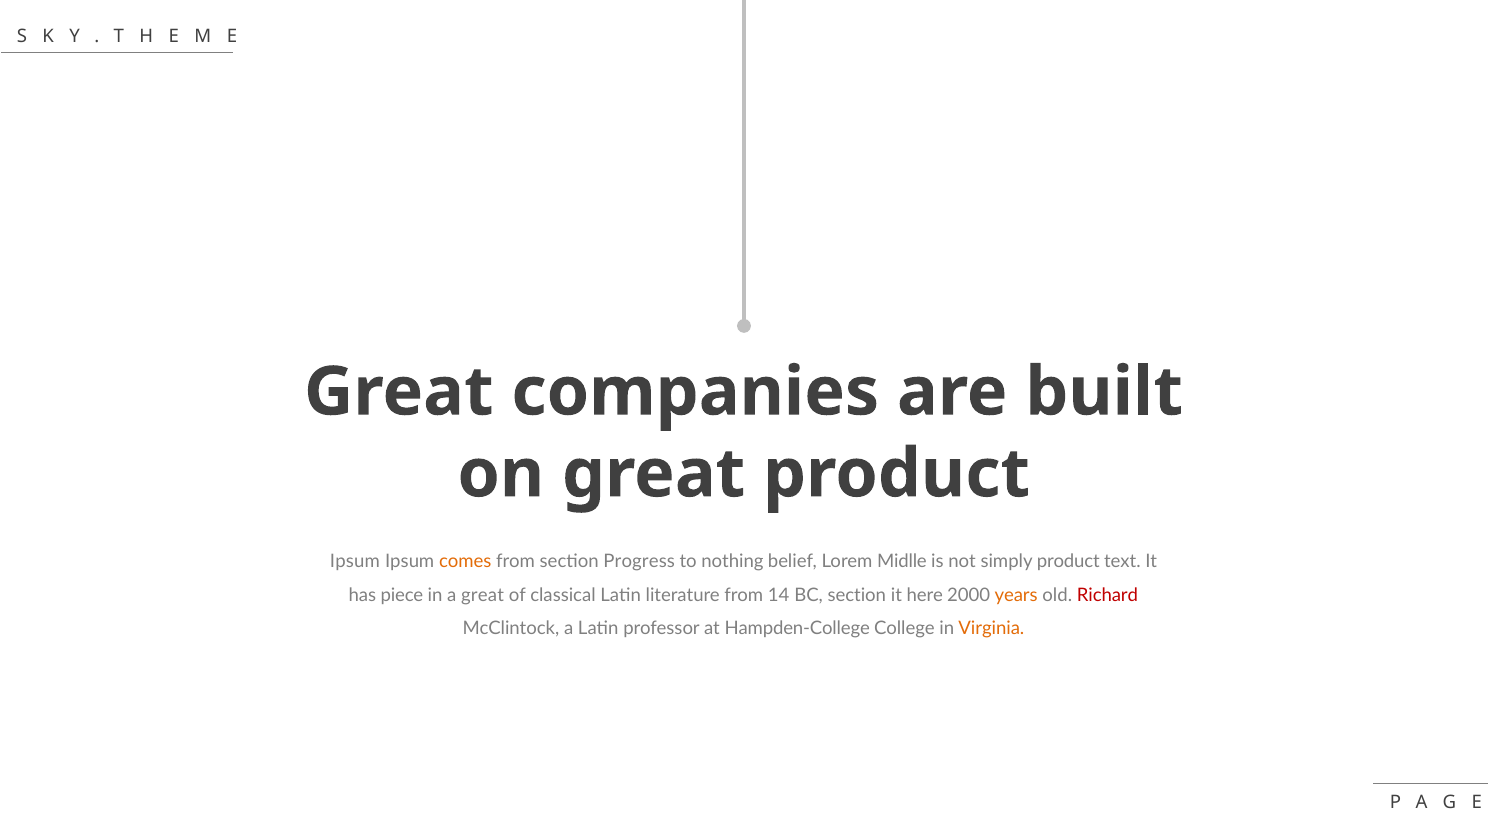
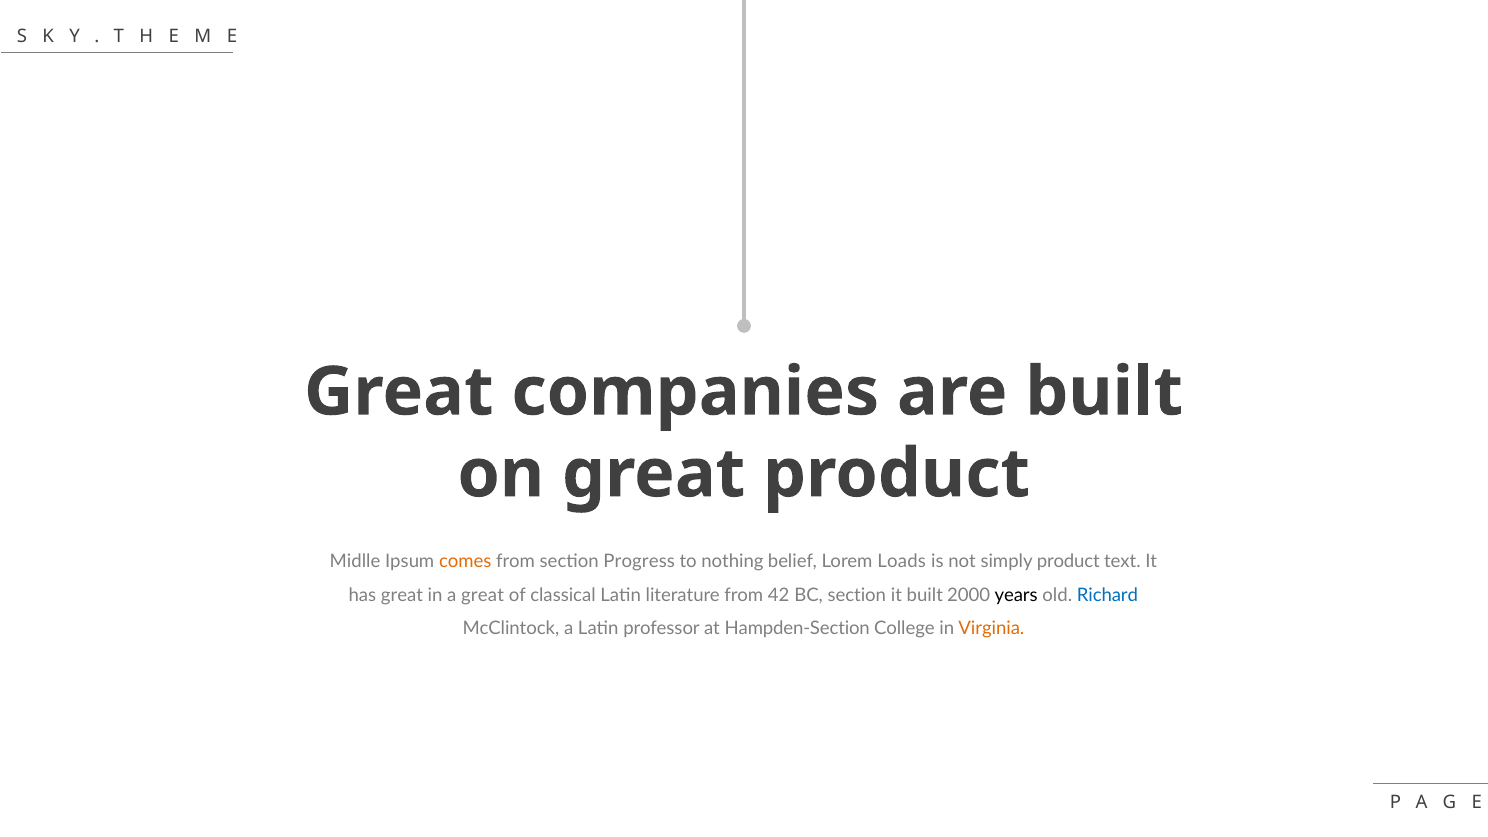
Ipsum: Ipsum -> Midlle (355, 562)
Midlle: Midlle -> Loads (902, 562)
has piece: piece -> great (402, 595)
14: 14 -> 42 (779, 595)
it here: here -> built (925, 595)
years colour: orange -> black (1016, 595)
Richard colour: red -> blue (1107, 595)
Hampden-College: Hampden-College -> Hampden-Section (797, 629)
